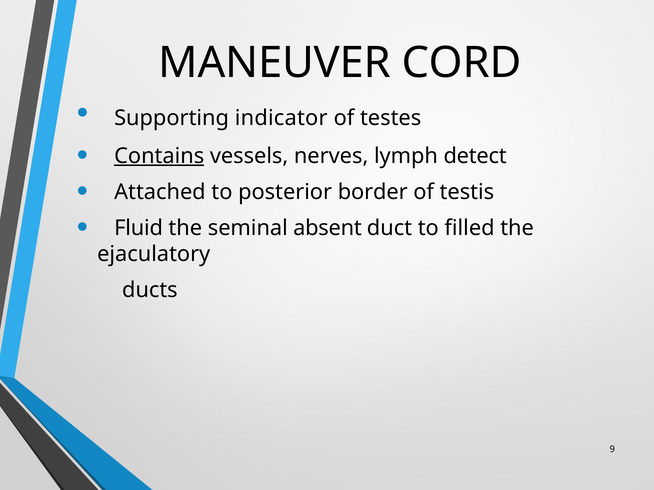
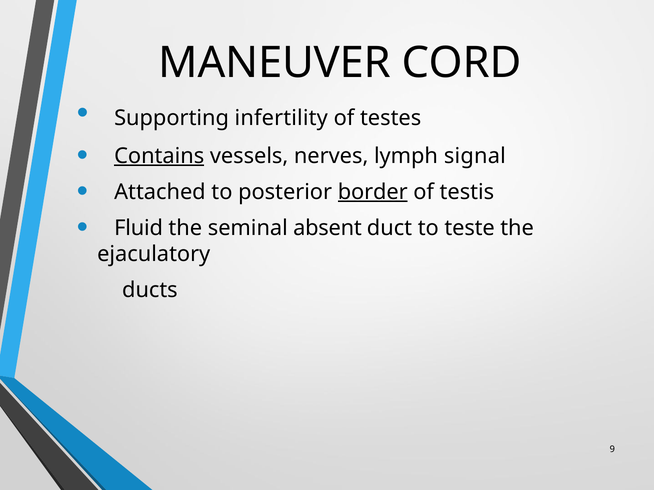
indicator: indicator -> infertility (281, 118)
detect: detect -> signal (475, 156)
border underline: none -> present (373, 192)
filled: filled -> teste (470, 228)
